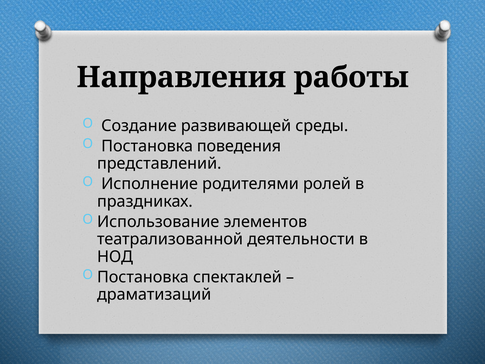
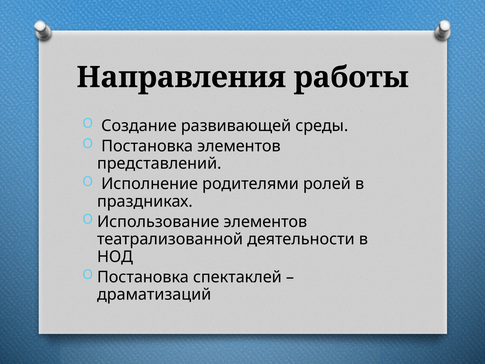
Постановка поведения: поведения -> элементов (239, 146)
